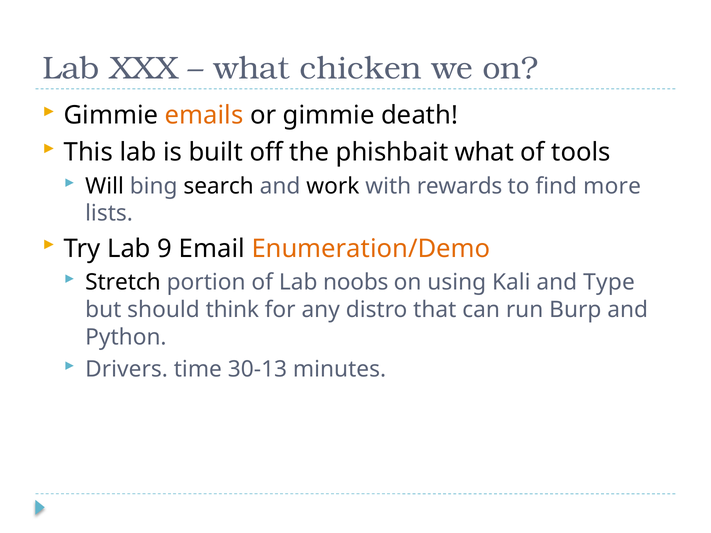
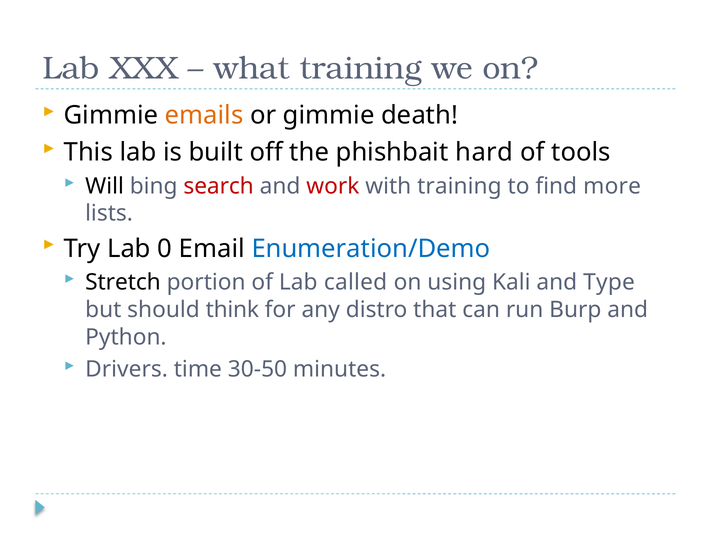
what chicken: chicken -> training (361, 69)
phishbait what: what -> hard (484, 152)
search colour: black -> red (219, 186)
work colour: black -> red (333, 186)
with rewards: rewards -> training (459, 186)
9: 9 -> 0 (165, 249)
Enumeration/Demo colour: orange -> blue (371, 249)
noobs: noobs -> called (356, 283)
30-13: 30-13 -> 30-50 (257, 369)
